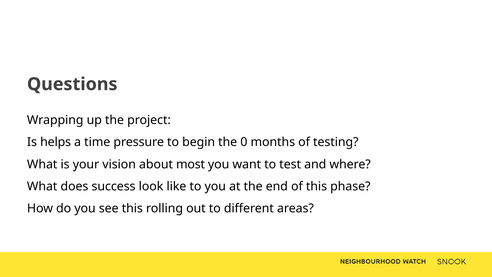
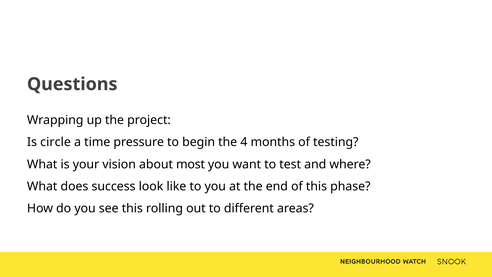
helps: helps -> circle (56, 142)
0: 0 -> 4 (244, 142)
